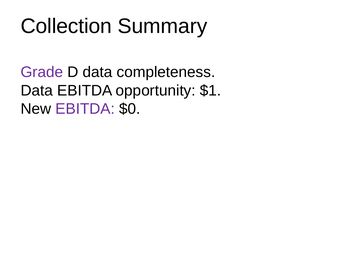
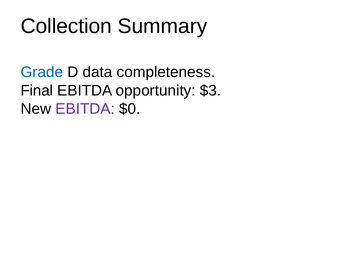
Grade colour: purple -> blue (42, 72)
Data: Data -> Final (37, 90)
$1: $1 -> $3 (211, 90)
